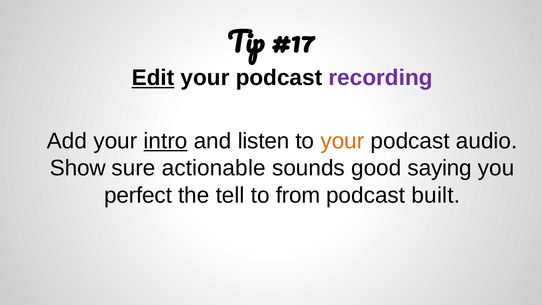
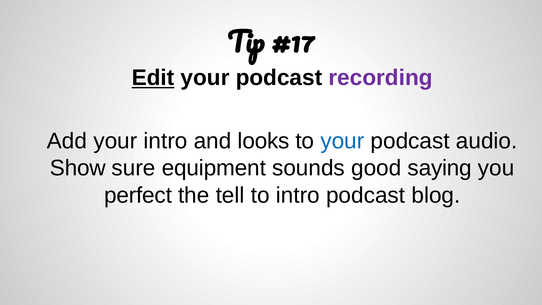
intro underline: present -> none (166, 141)
listen: listen -> looks (264, 141)
your colour: orange -> blue (342, 141)
actionable: actionable -> equipment (214, 168)
to from: from -> intro (298, 195)
built: built -> blog (436, 195)
